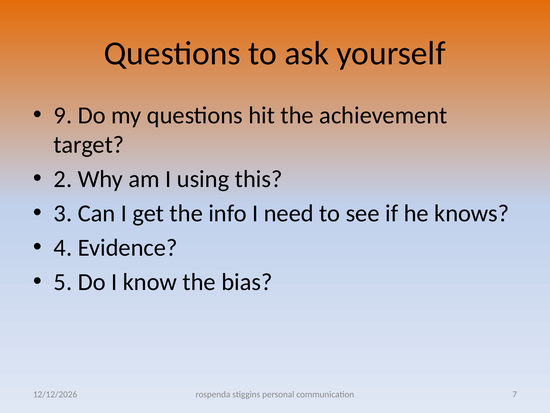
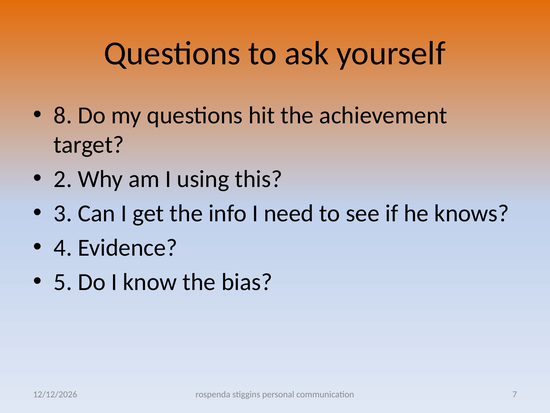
9: 9 -> 8 (63, 115)
